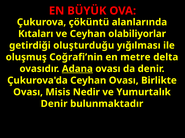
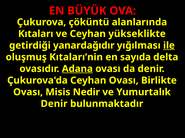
olabiliyorlar: olabiliyorlar -> yükseklikte (137, 34)
oluşturduğu: oluşturduğu -> yanardağıdır (84, 46)
ile underline: none -> present (169, 46)
Coğrafi’nin: Coğrafi’nin -> Kıtaları’nin (76, 57)
metre: metre -> sayıda (135, 57)
